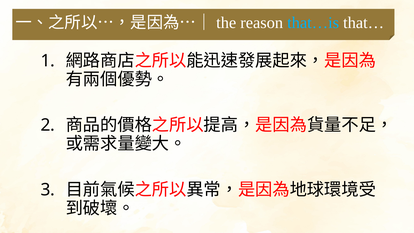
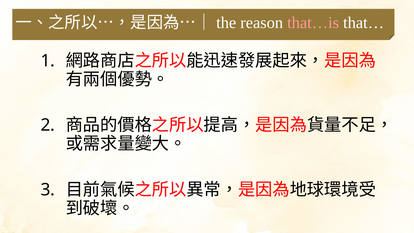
that…is colour: light blue -> pink (313, 23)
